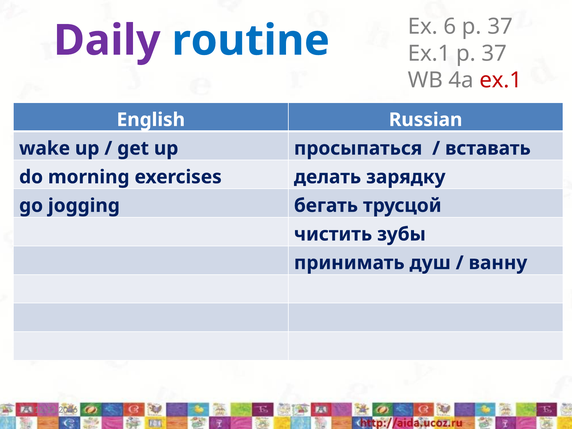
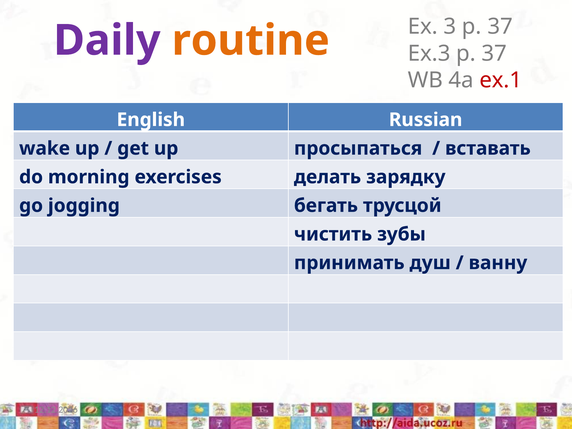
6: 6 -> 3 (450, 27)
routine colour: blue -> orange (251, 41)
Ex.1: Ex.1 -> Ex.3 (429, 53)
